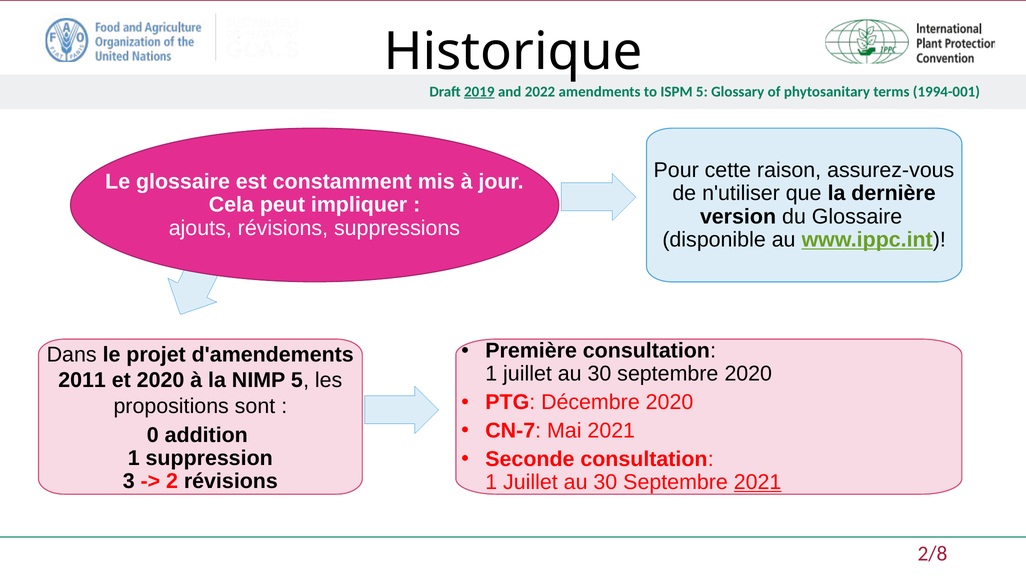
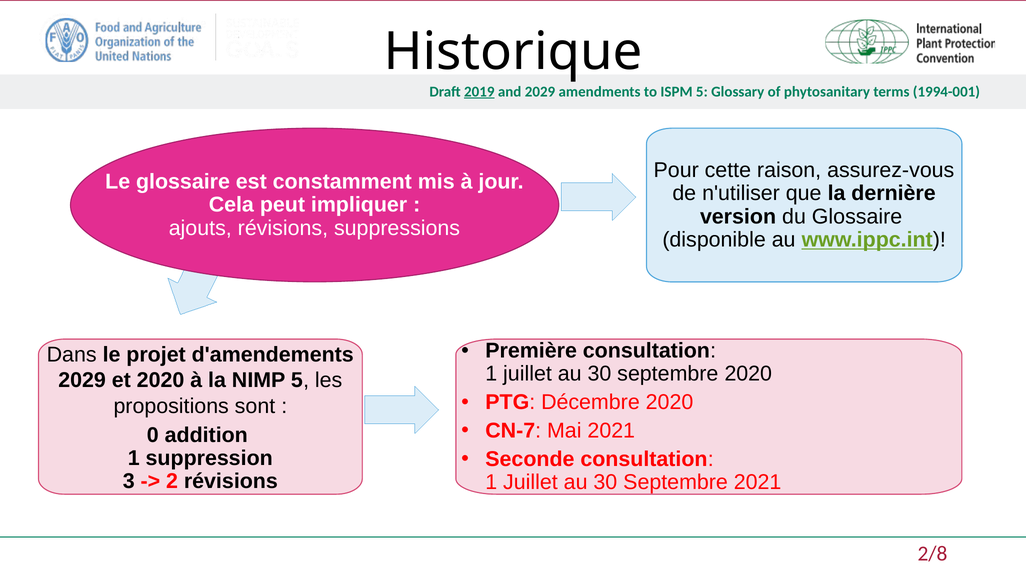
2022: 2022 -> 2029 (540, 92)
2011: 2011 -> 2029 (82, 380)
2021 underline: present -> none (758, 482)
